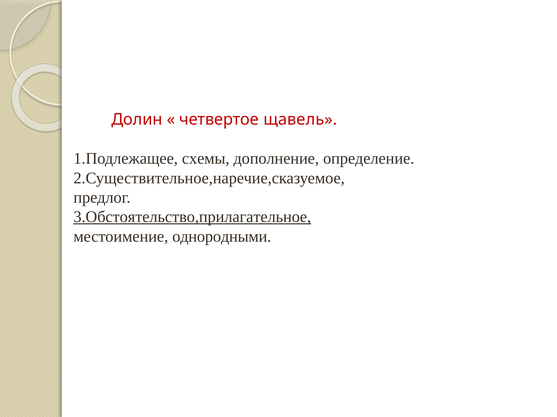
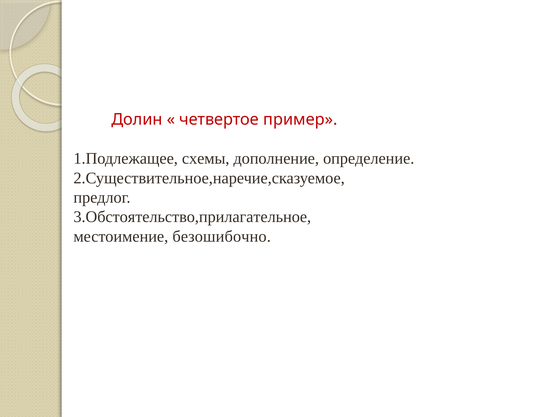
щавель: щавель -> пример (300, 120)
3.Обстоятельство,прилагательное underline: present -> none (192, 217)
однородными: однородными -> безошибочно (222, 237)
